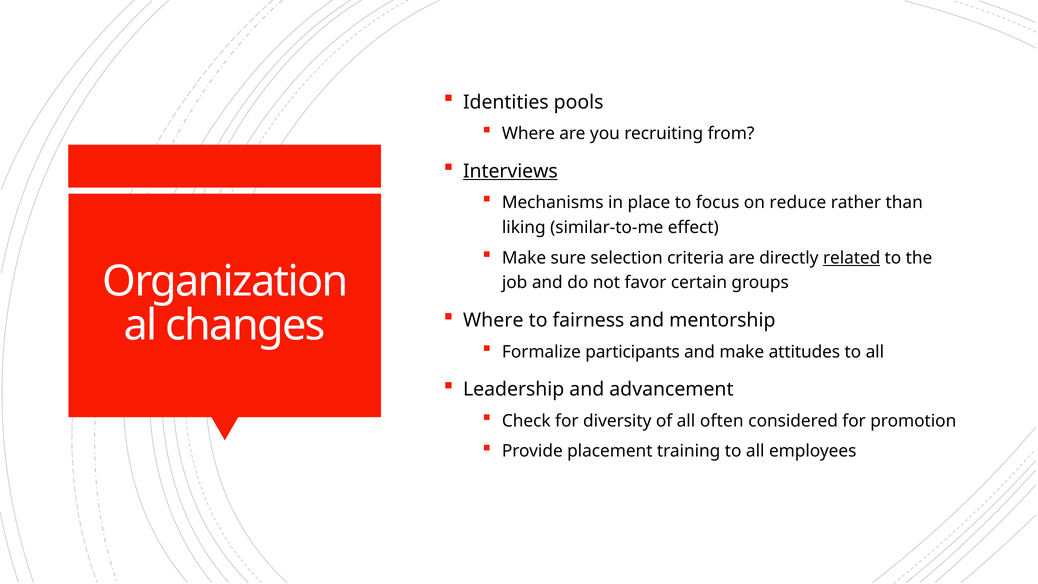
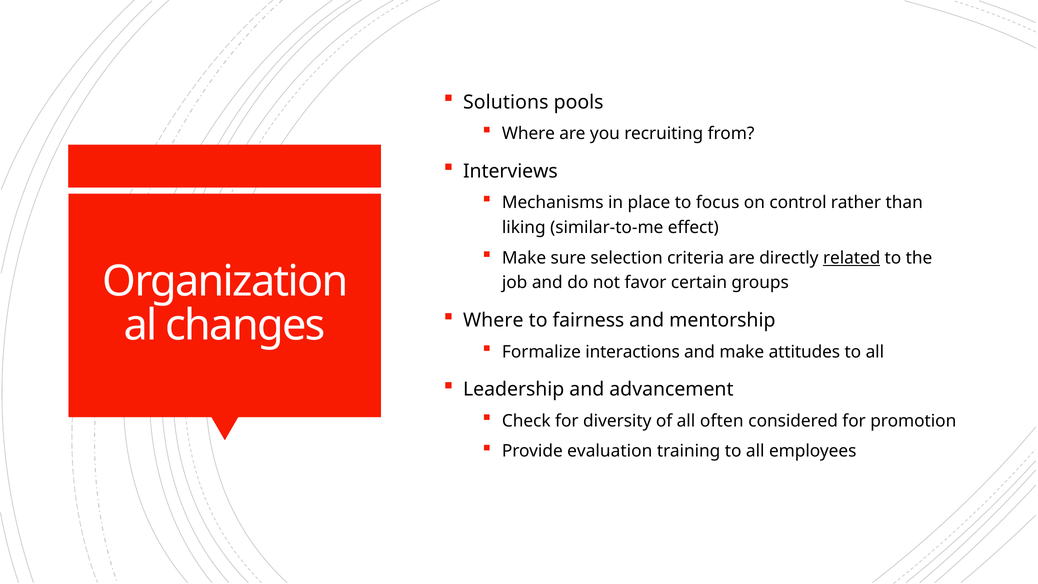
Identities: Identities -> Solutions (506, 102)
Interviews underline: present -> none (510, 171)
reduce: reduce -> control (798, 203)
participants: participants -> interactions (633, 352)
placement: placement -> evaluation (610, 451)
